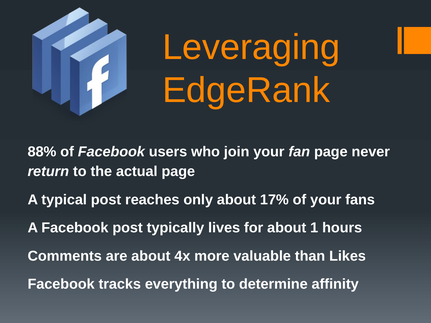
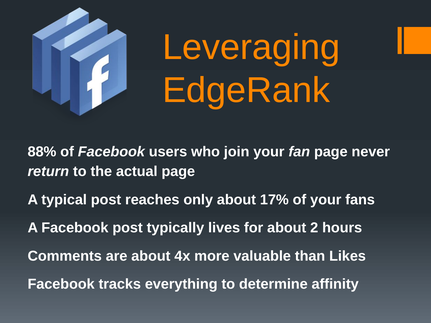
1: 1 -> 2 (314, 228)
